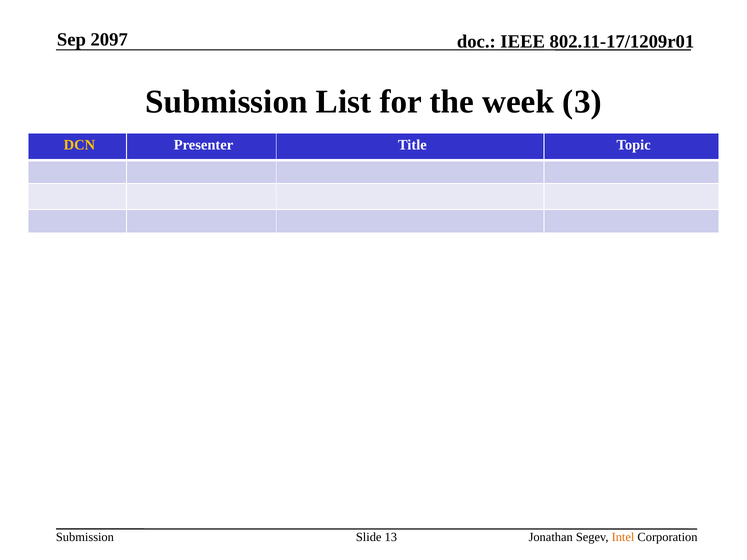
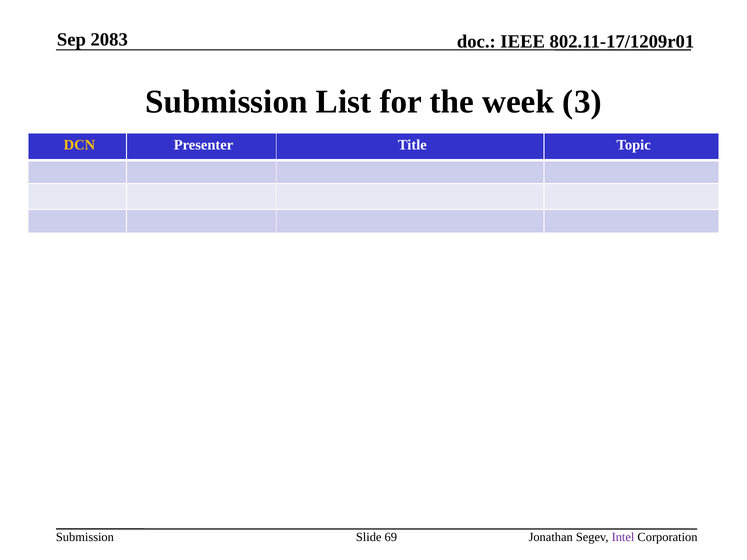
2097: 2097 -> 2083 (109, 40)
13: 13 -> 69 (391, 537)
Intel colour: orange -> purple (623, 537)
